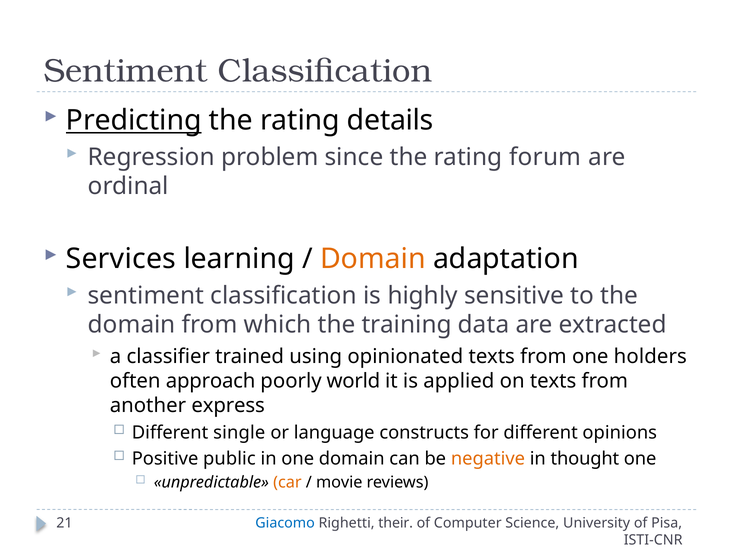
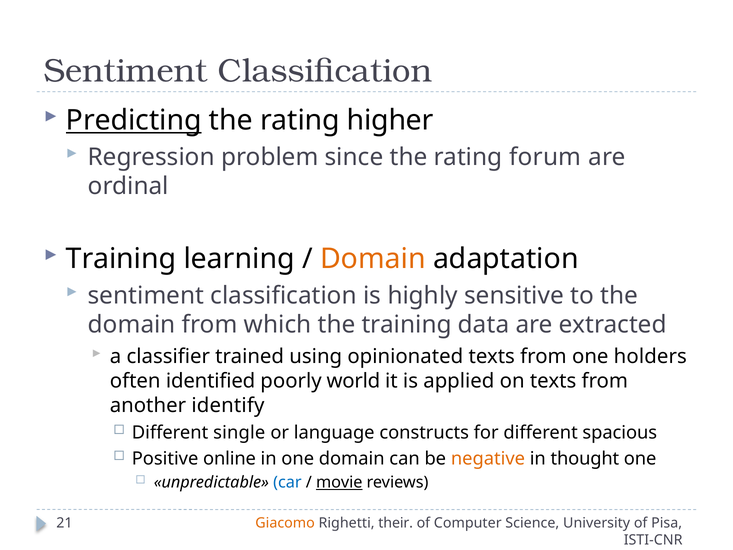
details: details -> higher (390, 120)
Services: Services -> Training (121, 259)
approach: approach -> identified (211, 381)
express: express -> identify (228, 405)
opinions: opinions -> spacious (620, 432)
public: public -> online (230, 458)
car colour: orange -> blue (287, 482)
movie underline: none -> present (339, 482)
Giacomo colour: blue -> orange (285, 523)
